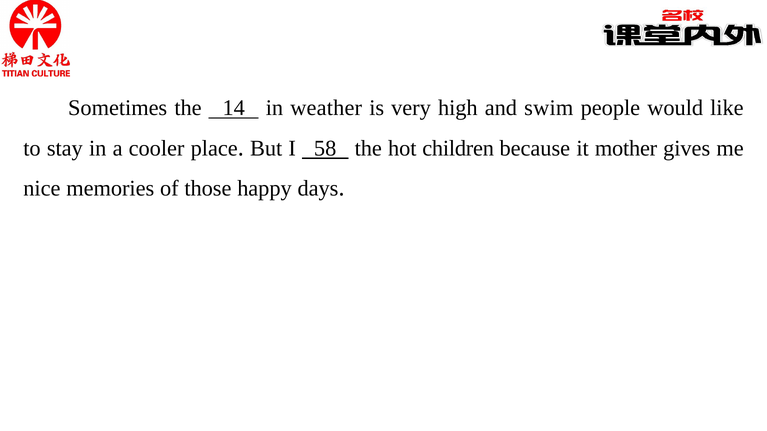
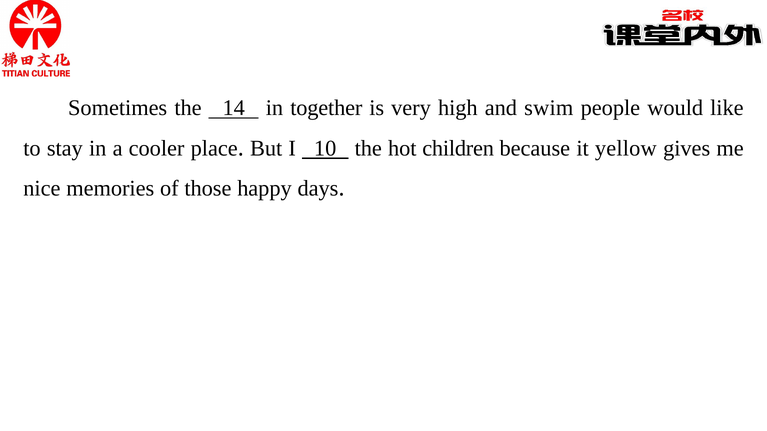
weather: weather -> together (326, 108)
58: 58 -> 10 (325, 149)
mother: mother -> yellow (626, 149)
